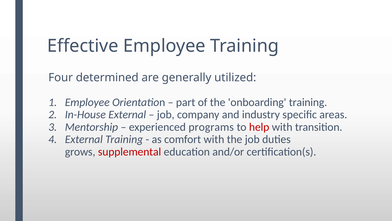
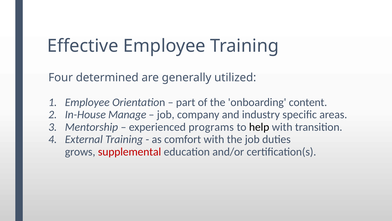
onboarding training: training -> content (308, 102)
In-House External: External -> Manage (127, 114)
help colour: red -> black (259, 127)
